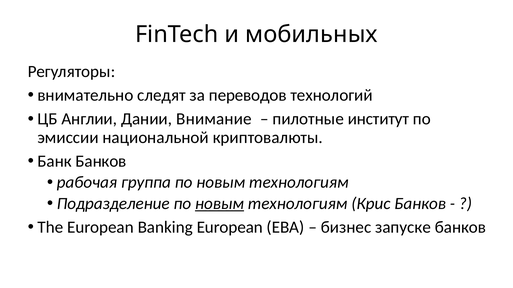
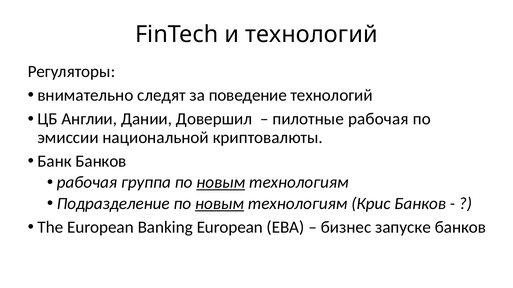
и мобильных: мобильных -> технологий (311, 34)
переводов: переводов -> поведение (248, 95)
Внимание: Внимание -> Довершил (214, 119)
пилотные институт: институт -> рабочая (378, 119)
новым underline: none -> present (221, 183)
